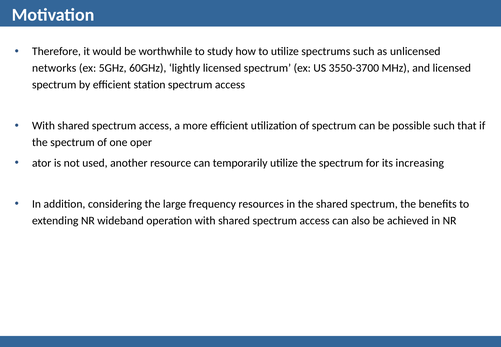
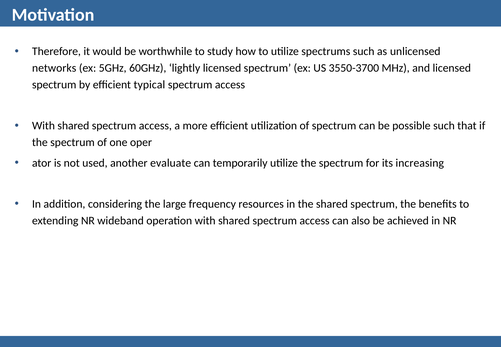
station: station -> typical (149, 85)
resource: resource -> evaluate (171, 163)
